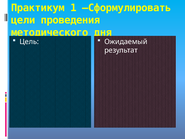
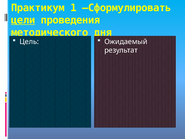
цели underline: none -> present (23, 20)
